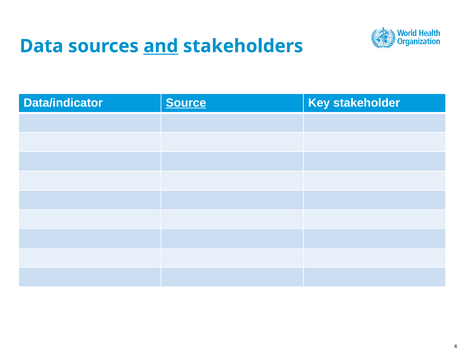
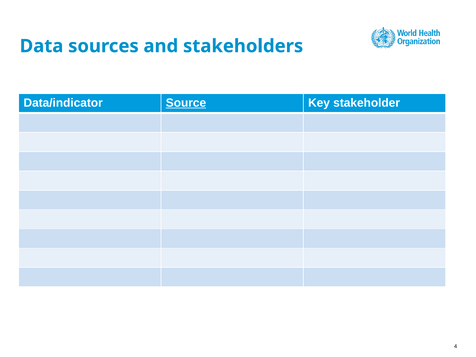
and underline: present -> none (161, 46)
